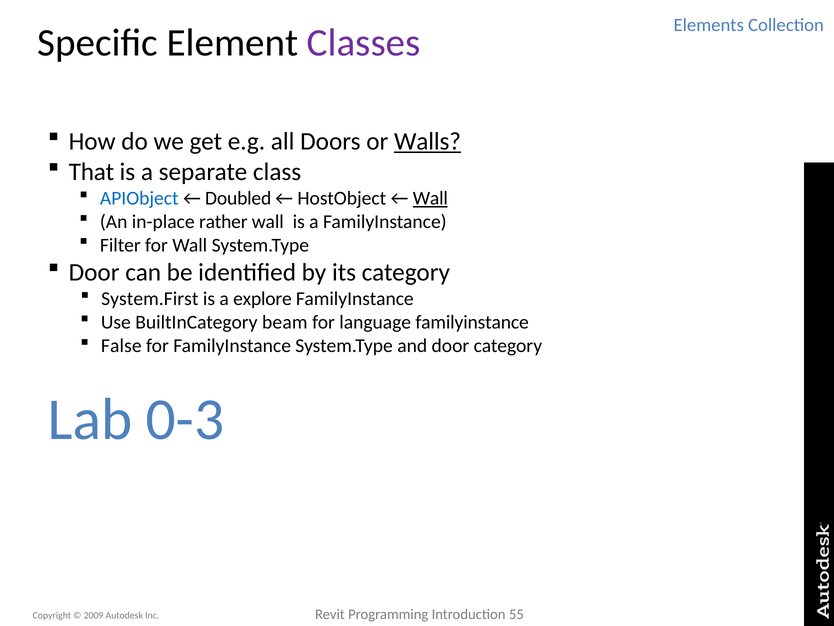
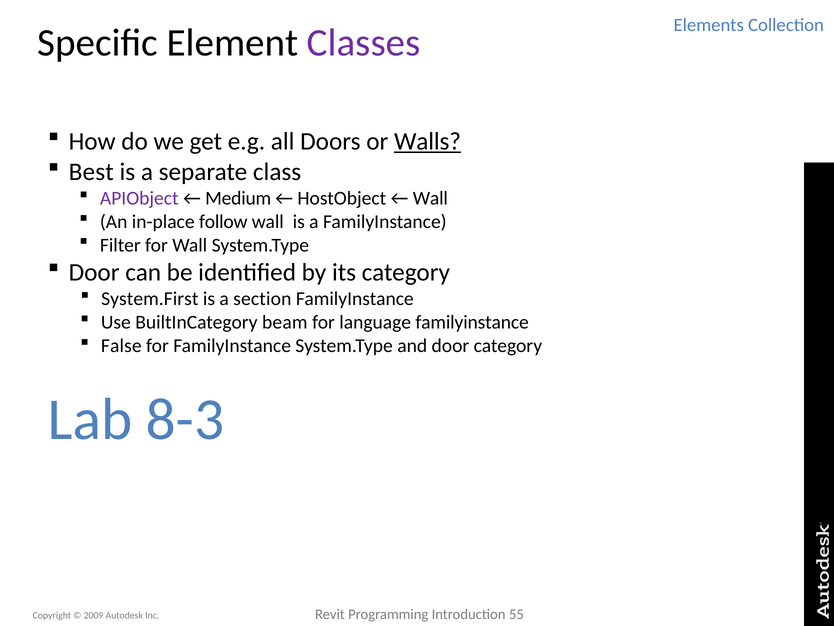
That: That -> Best (91, 172)
APIObject colour: blue -> purple (139, 198)
Doubled: Doubled -> Medium (238, 198)
Wall underline: present -> none (430, 198)
rather: rather -> follow (223, 222)
explore: explore -> section (262, 299)
0-3: 0-3 -> 8-3 (185, 419)
